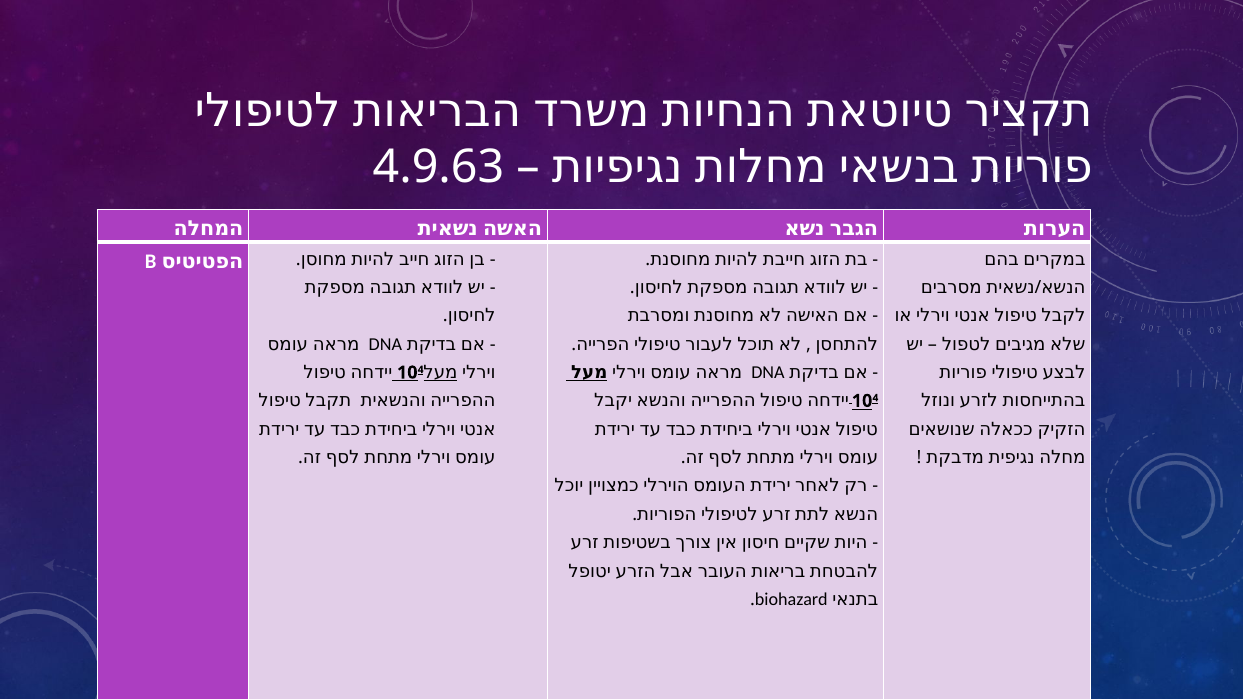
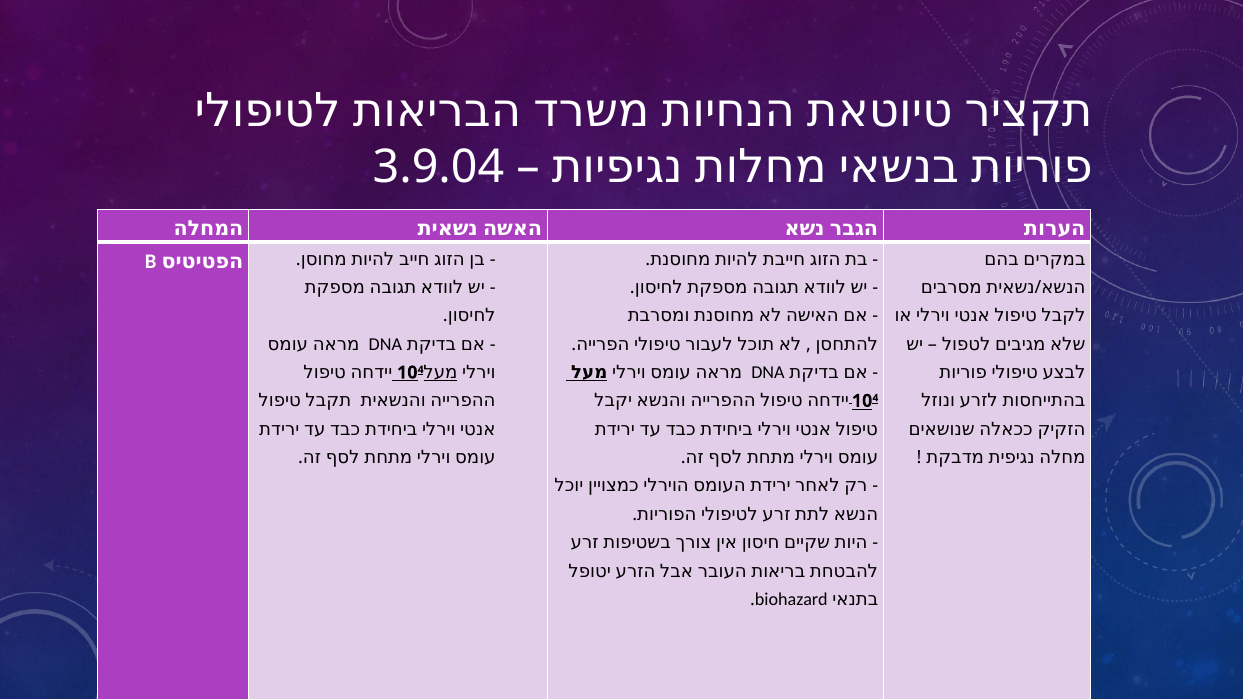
4.9.63: 4.9.63 -> 3.9.04 (438, 168)
